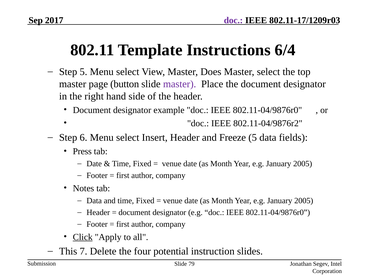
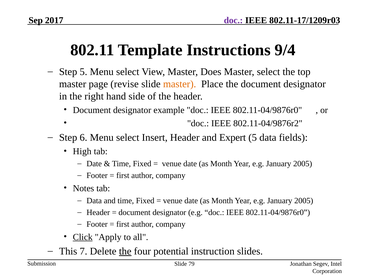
6/4: 6/4 -> 9/4 (285, 50)
button: button -> revise (125, 84)
master colour: purple -> orange (180, 84)
Freeze: Freeze -> Expert (233, 137)
Press: Press -> High (82, 151)
the underline: none -> present (125, 251)
